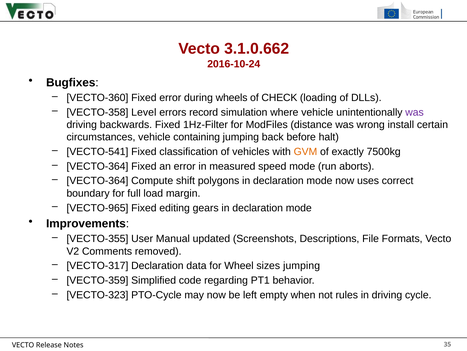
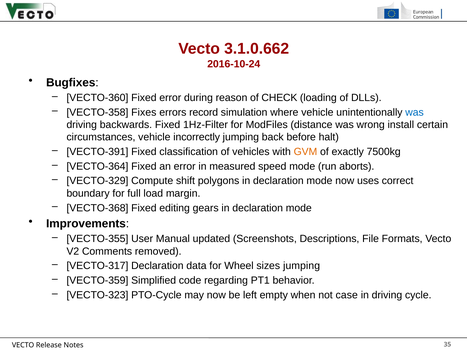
wheels: wheels -> reason (232, 98)
Level: Level -> Fixes (144, 112)
was colour: purple -> blue (415, 112)
containing: containing -> incorrectly (197, 137)
VECTO-541: VECTO-541 -> VECTO-391 (97, 151)
VECTO-364: VECTO-364 -> VECTO-329 (97, 181)
VECTO-965: VECTO-965 -> VECTO-368 (97, 207)
rules: rules -> case (347, 294)
